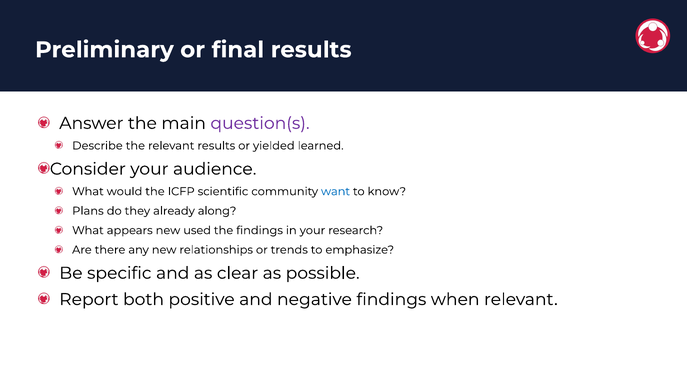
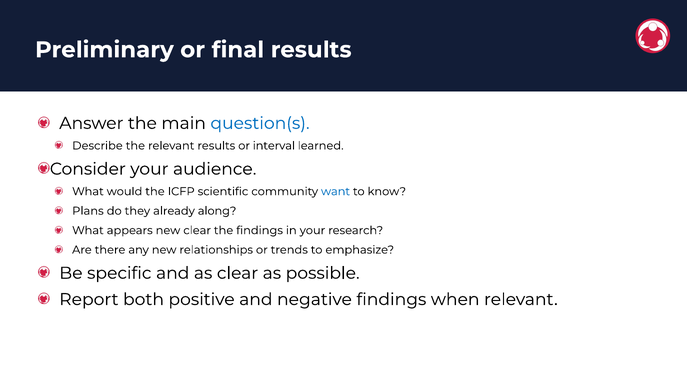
question(s colour: purple -> blue (260, 123)
yielded: yielded -> interval (274, 146)
new used: used -> clear (197, 231)
